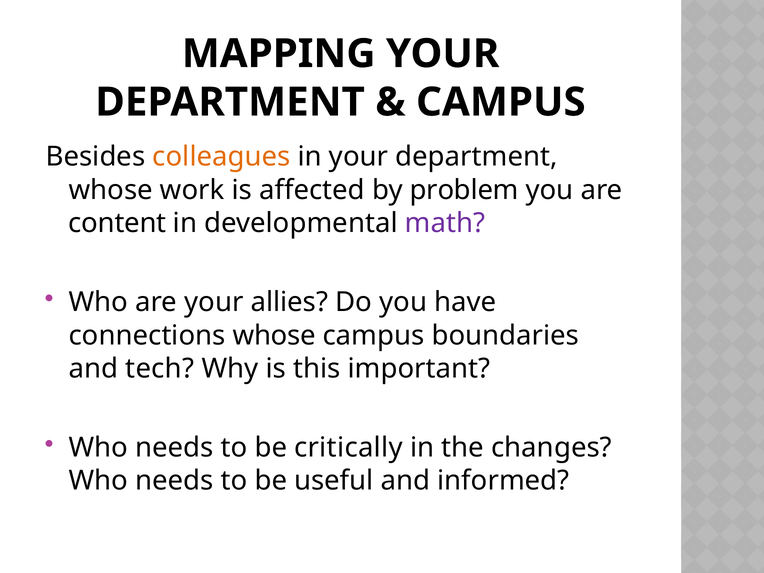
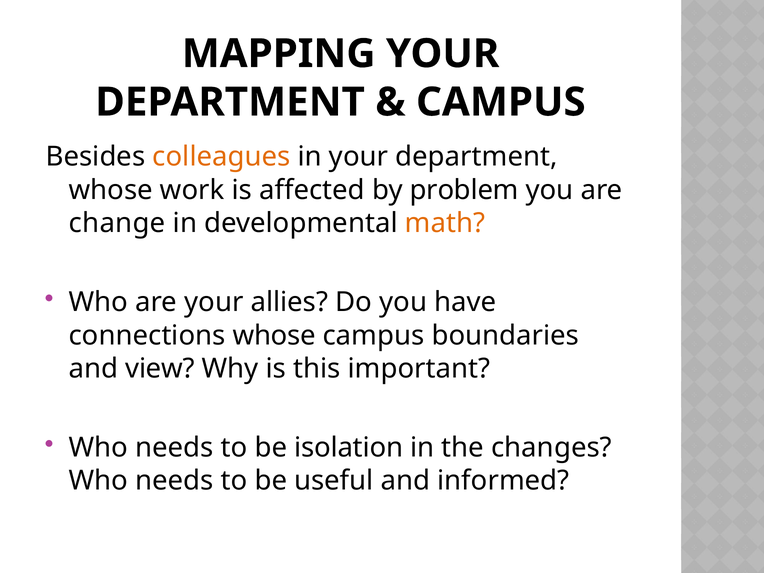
content: content -> change (117, 223)
math colour: purple -> orange (445, 223)
tech: tech -> view (160, 369)
critically: critically -> isolation (349, 448)
